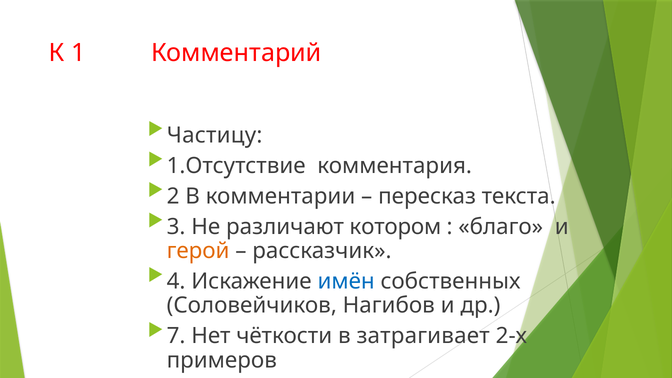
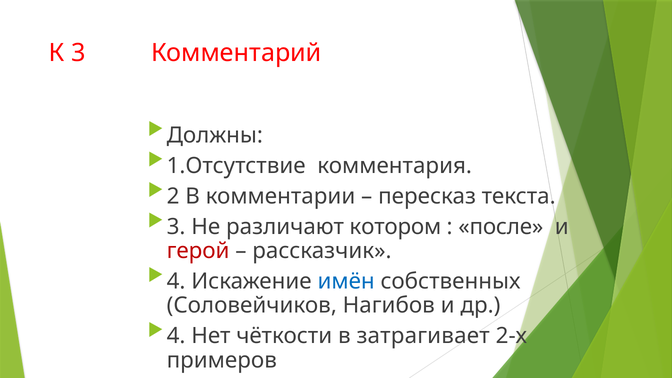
К 1: 1 -> 3 (78, 53)
Частицу: Частицу -> Должны (215, 135)
благо: благо -> после (501, 227)
герой colour: orange -> red (198, 251)
7: 7 -> 4 (176, 336)
